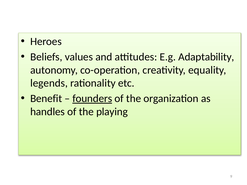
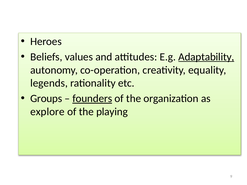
Adaptability underline: none -> present (206, 57)
Benefit: Benefit -> Groups (46, 99)
handles: handles -> explore (47, 112)
